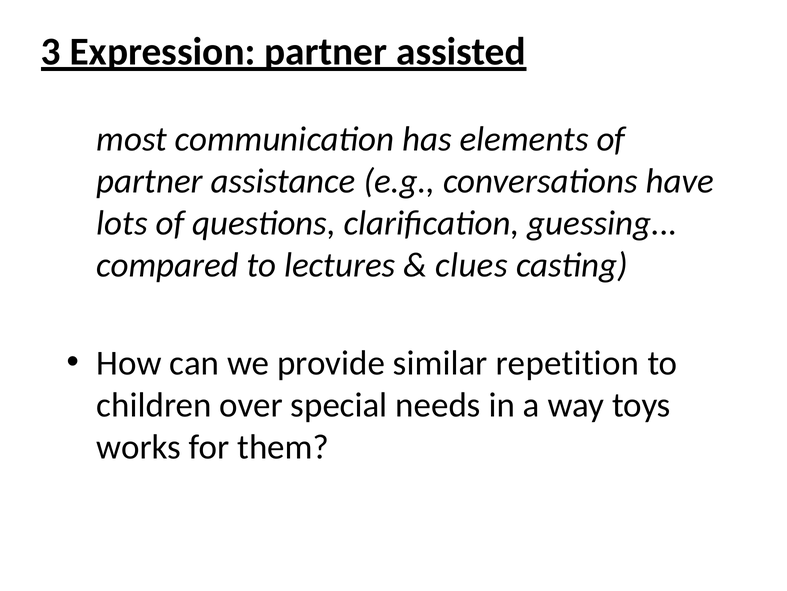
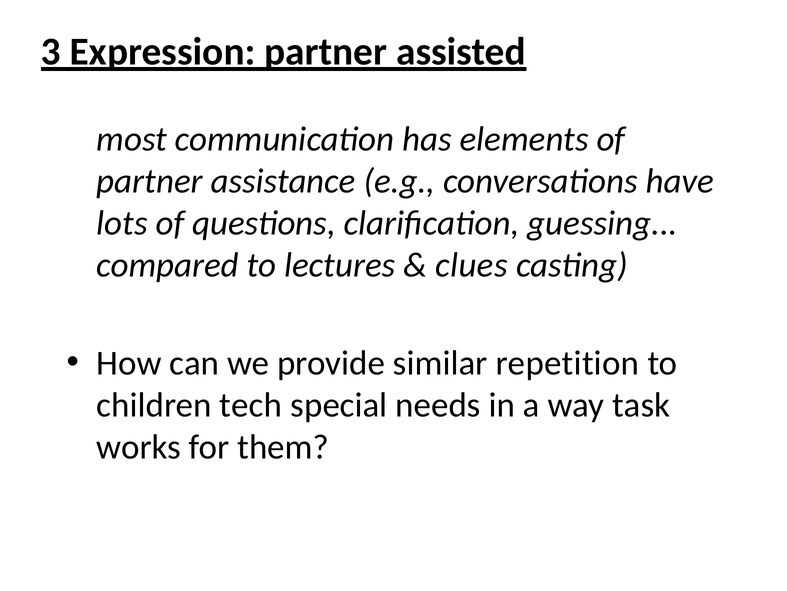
over: over -> tech (251, 405)
toys: toys -> task (641, 405)
